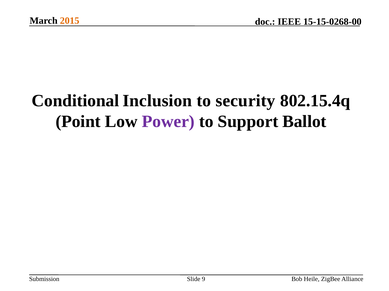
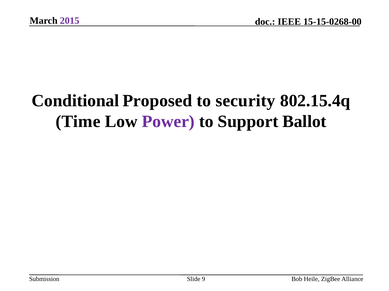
2015 colour: orange -> purple (70, 21)
Inclusion: Inclusion -> Proposed (157, 101)
Point: Point -> Time (78, 122)
